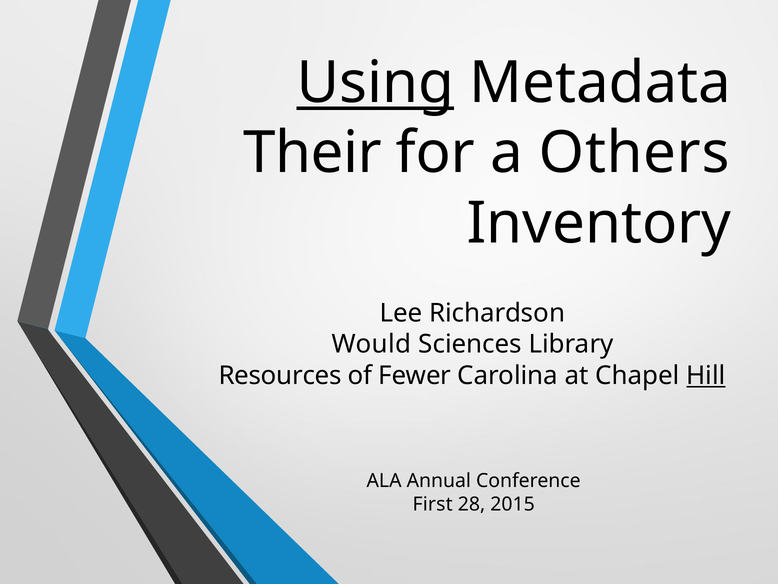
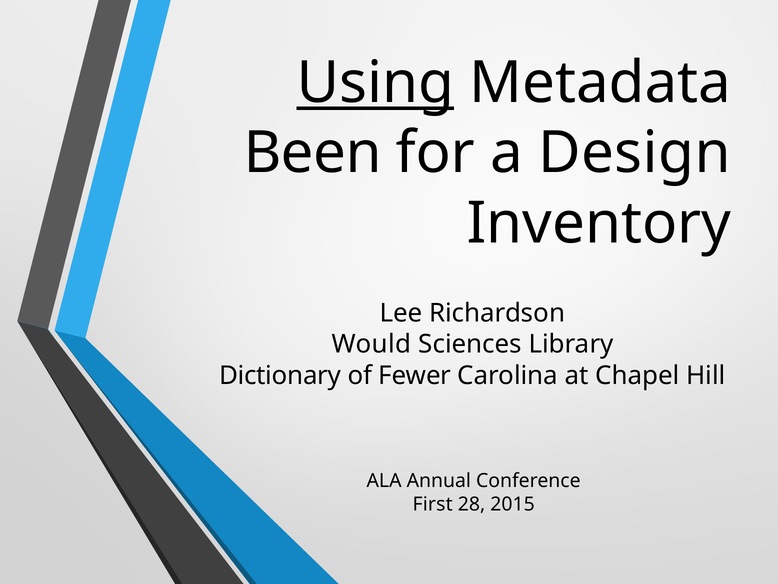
Their: Their -> Been (313, 153)
Others: Others -> Design (634, 153)
Resources: Resources -> Dictionary (280, 375)
Hill underline: present -> none (706, 375)
